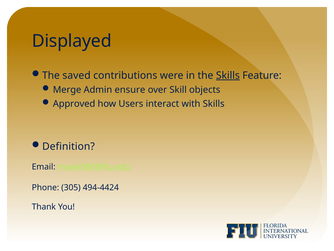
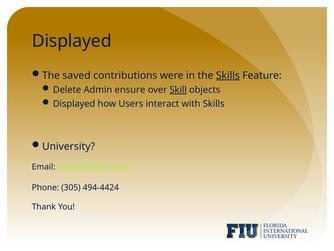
Merge: Merge -> Delete (67, 90)
Skill underline: none -> present (178, 90)
Approved: Approved -> Displayed (74, 104)
Definition: Definition -> University (69, 146)
